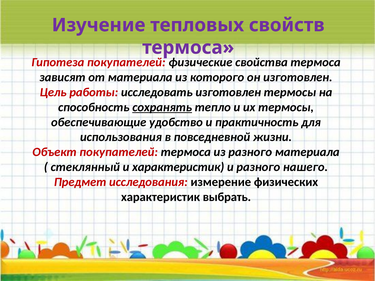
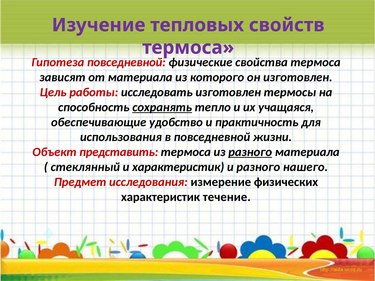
Гипотеза покупателей: покупателей -> повседневной (126, 62)
их термосы: термосы -> учащаяся (286, 107)
Объект покупателей: покупателей -> представить (119, 152)
разного underline: none -> present (250, 152)
выбрать: выбрать -> течение (227, 197)
